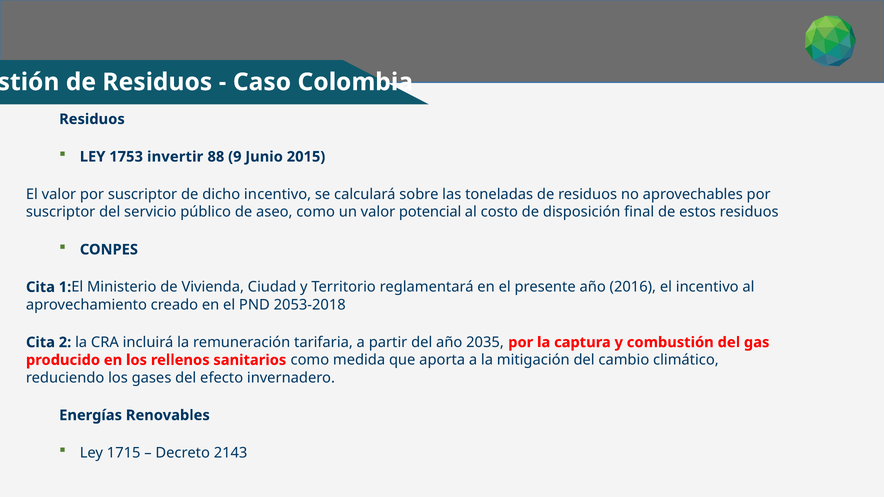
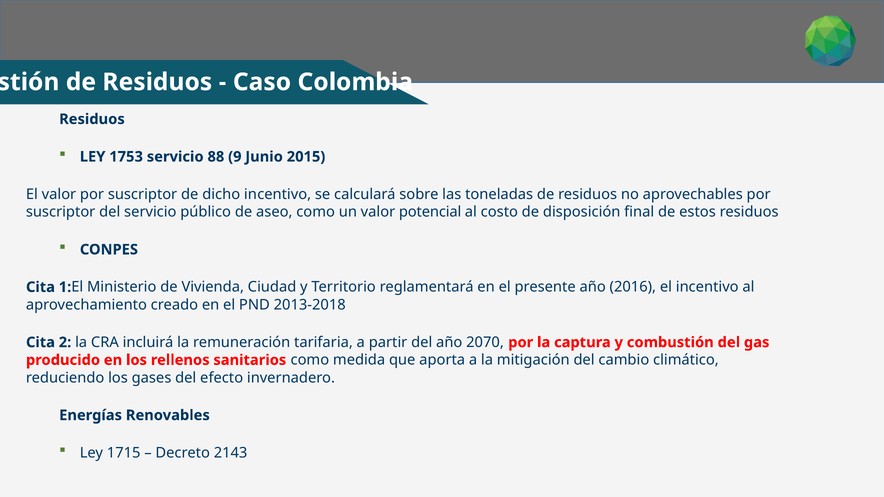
1753 invertir: invertir -> servicio (175, 157)
2053-2018: 2053-2018 -> 2013-2018 (310, 305)
2035: 2035 -> 2070 (485, 343)
